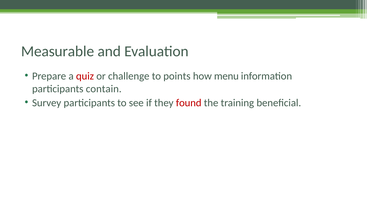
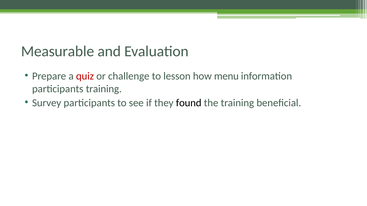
points: points -> lesson (177, 76)
participants contain: contain -> training (104, 89)
found colour: red -> black (189, 103)
